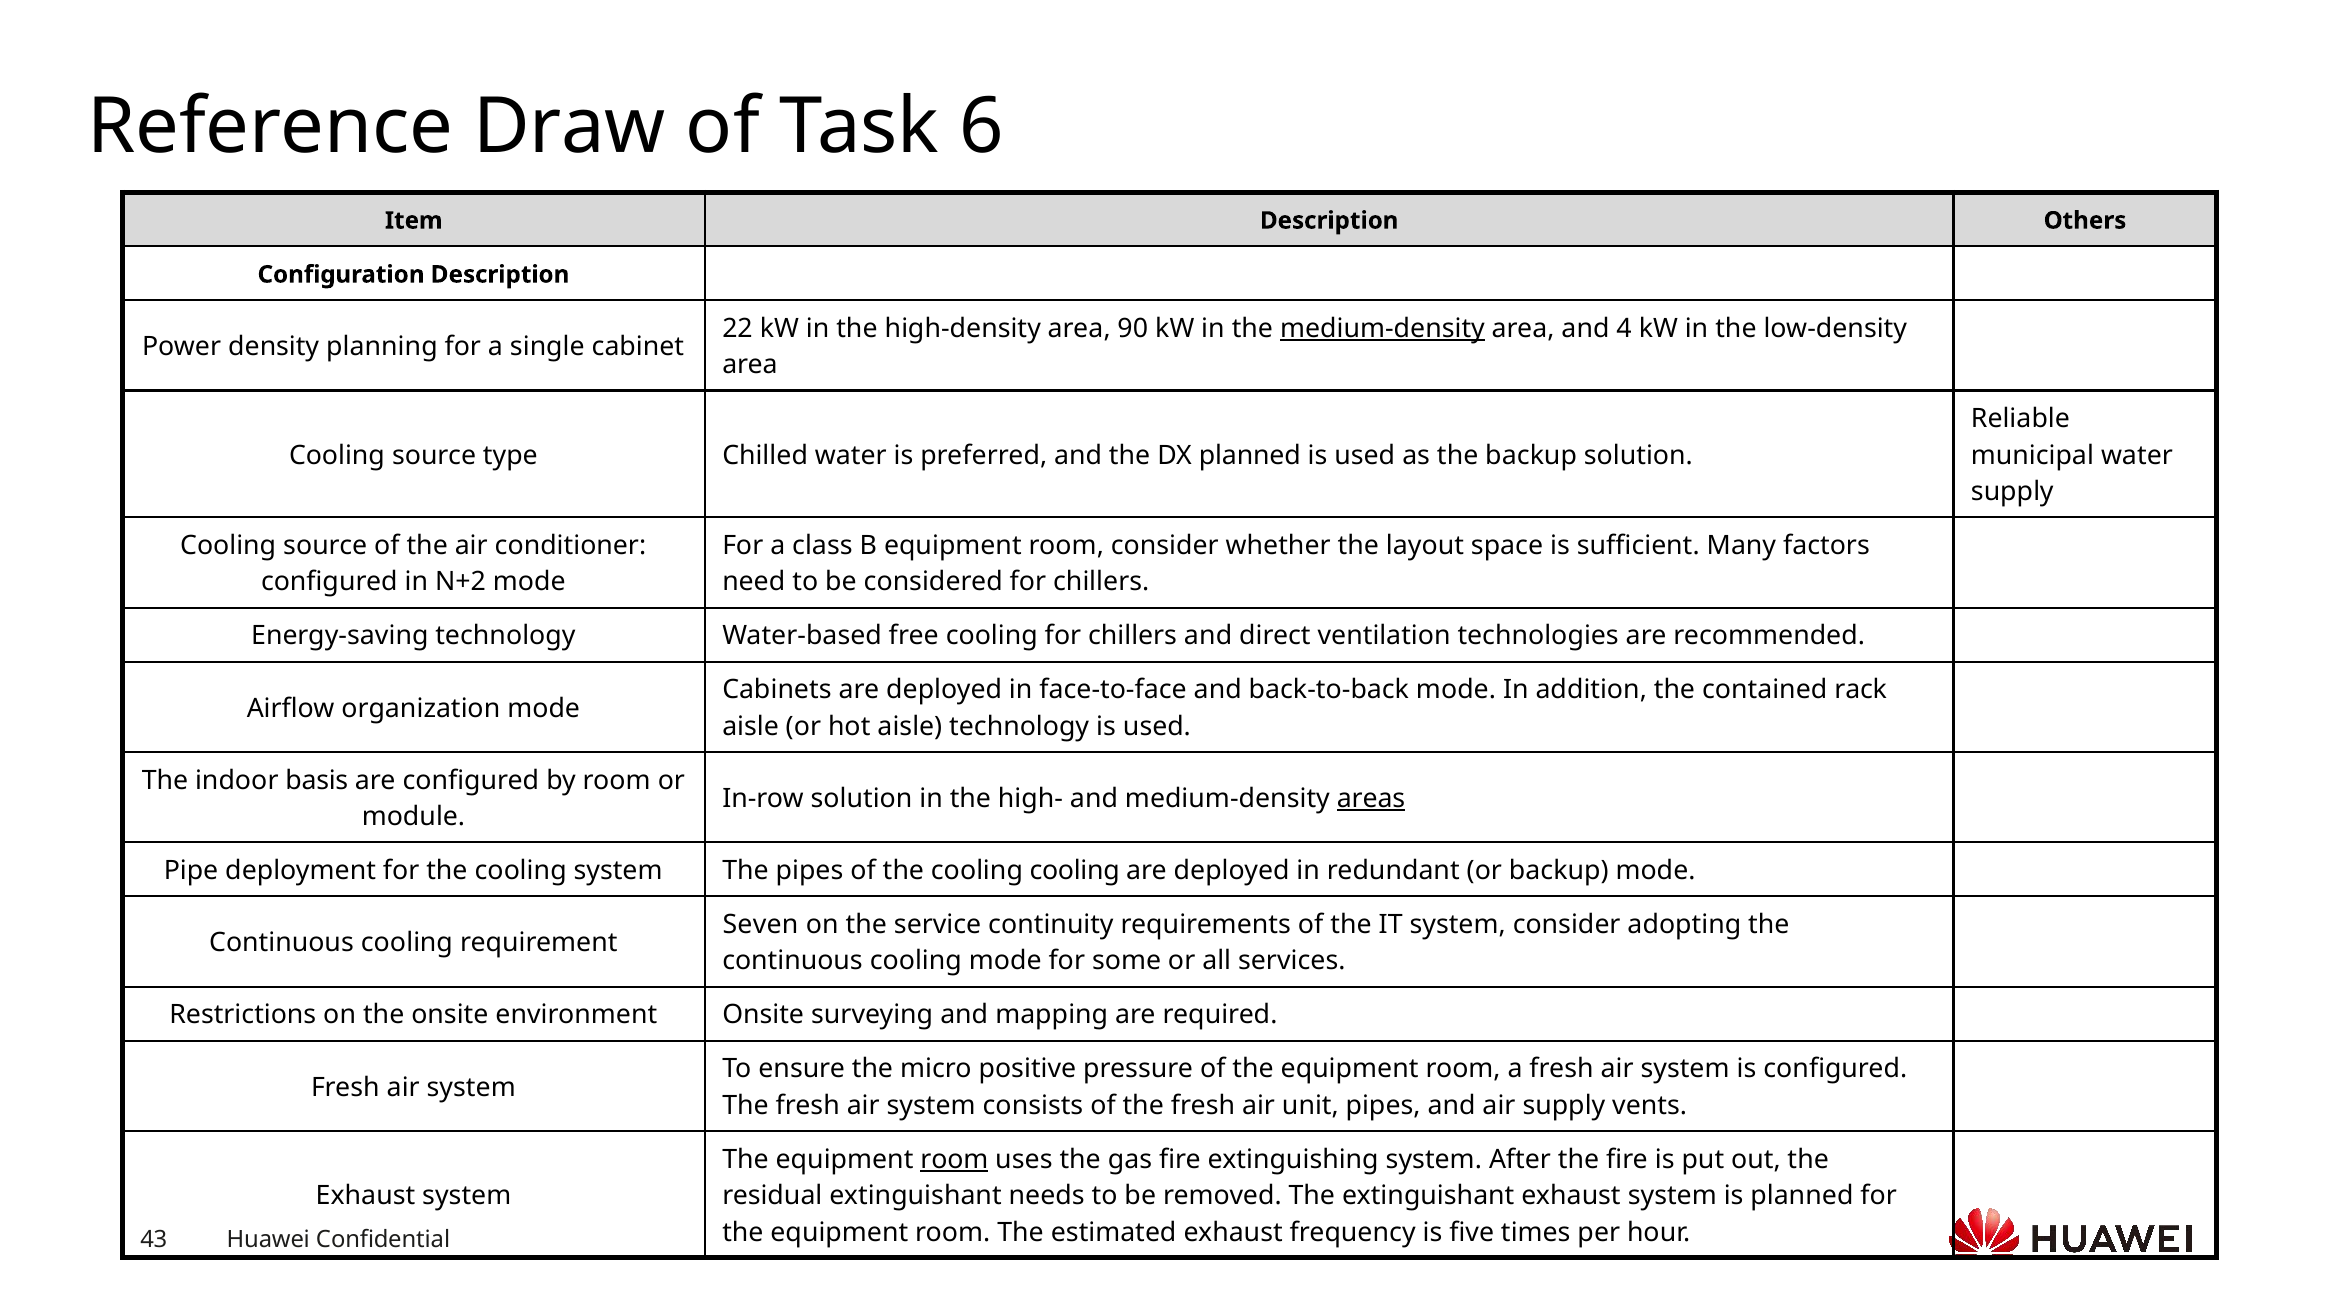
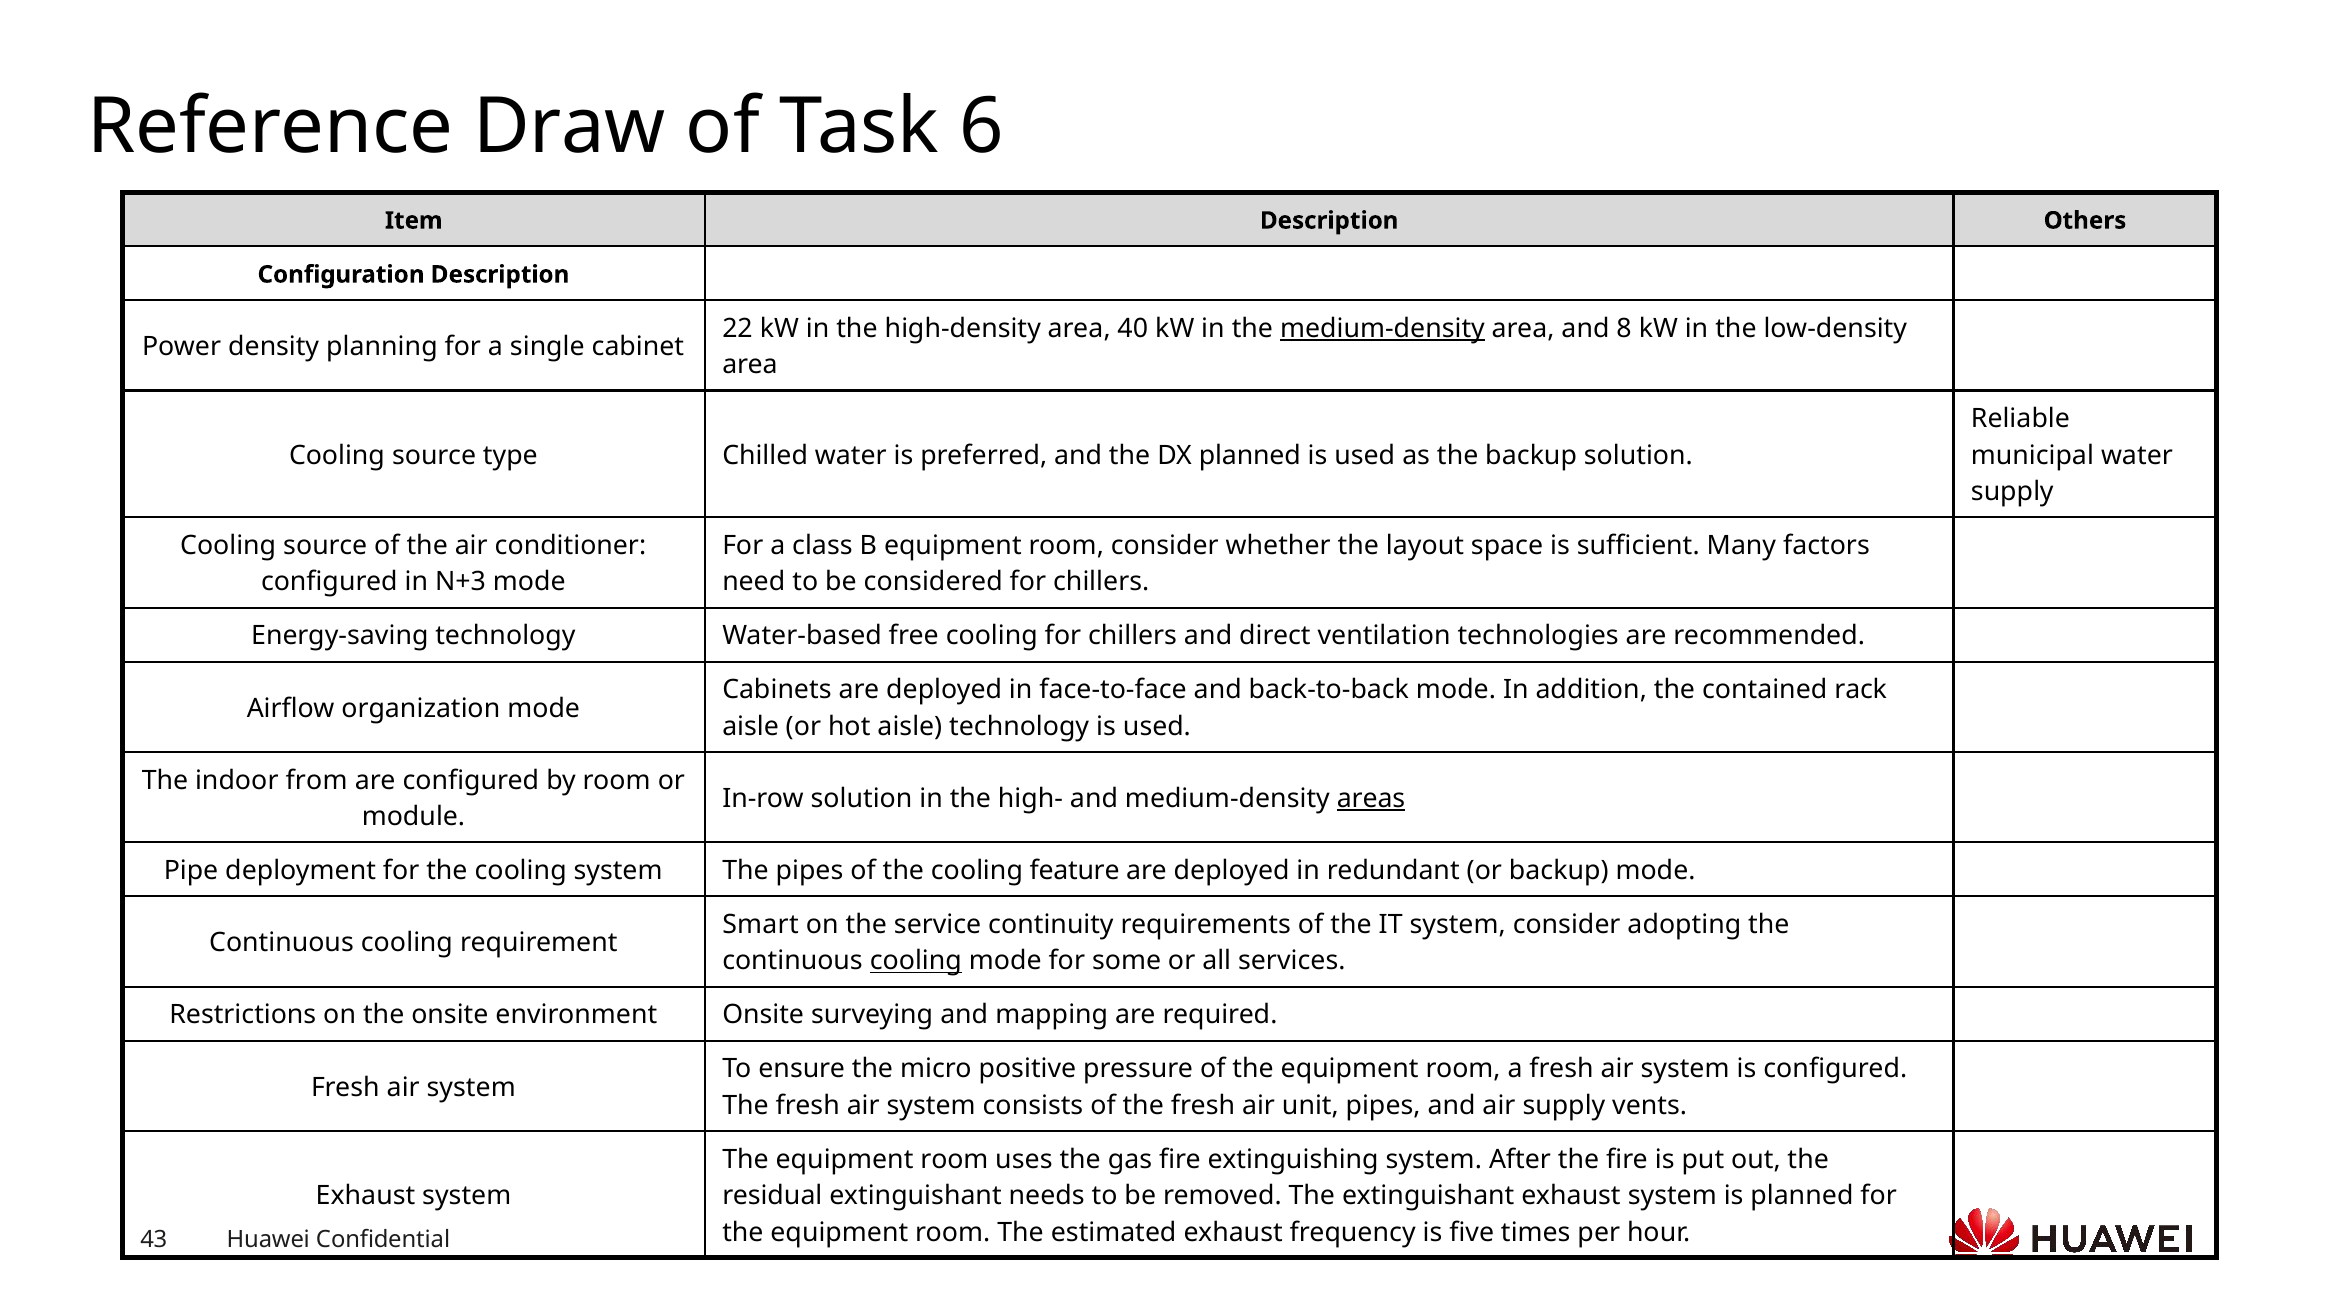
90: 90 -> 40 (1133, 329)
4: 4 -> 8 (1624, 329)
N+2: N+2 -> N+3 (460, 582)
basis: basis -> from (317, 781)
cooling cooling: cooling -> feature (1075, 871)
Seven: Seven -> Smart (760, 925)
cooling underline: none -> present (916, 961)
room underline: present -> none (954, 1160)
